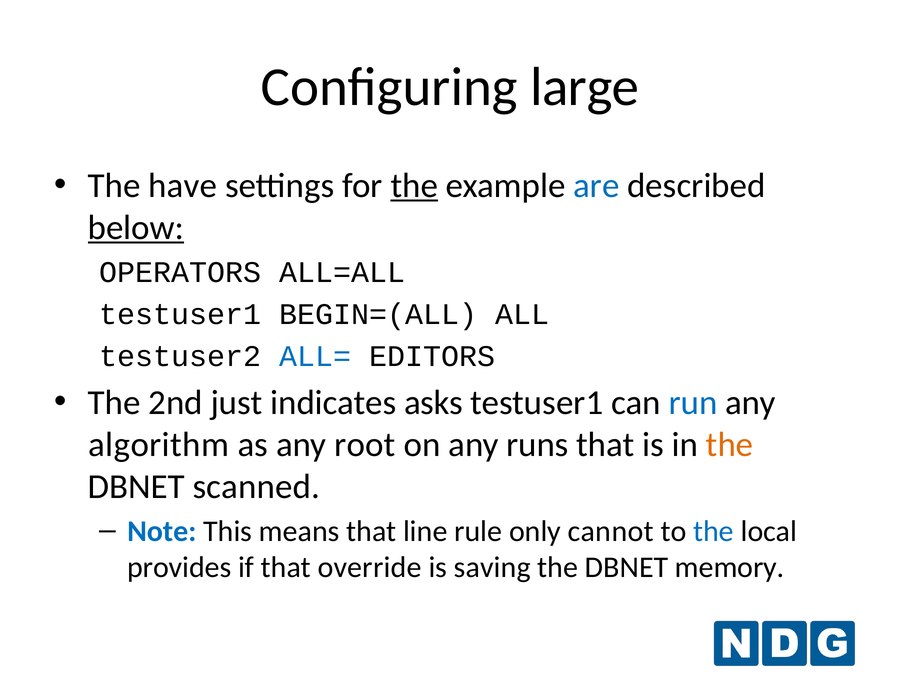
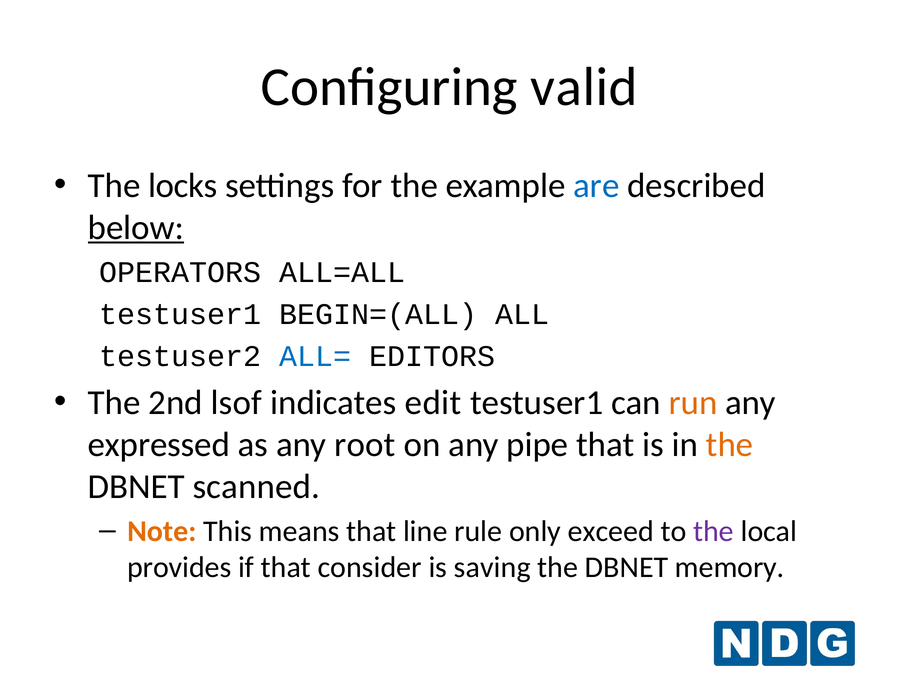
large: large -> valid (584, 87)
have: have -> locks (183, 185)
the underline: present -> none (414, 185)
just: just -> lsof (236, 402)
asks: asks -> edit (433, 402)
run colour: blue -> orange (693, 402)
algorithm: algorithm -> expressed (159, 445)
runs: runs -> pipe (537, 445)
Note colour: blue -> orange (162, 531)
cannot: cannot -> exceed (611, 531)
the colour: blue -> purple (714, 531)
override: override -> consider (370, 567)
